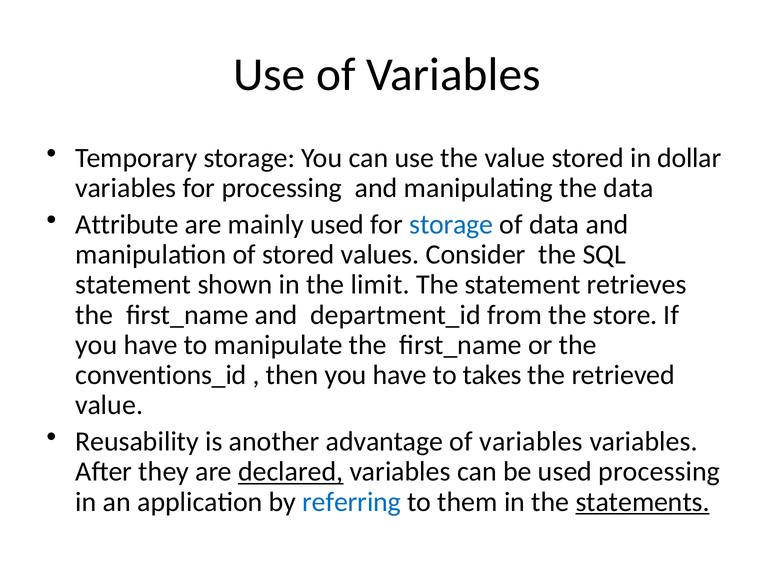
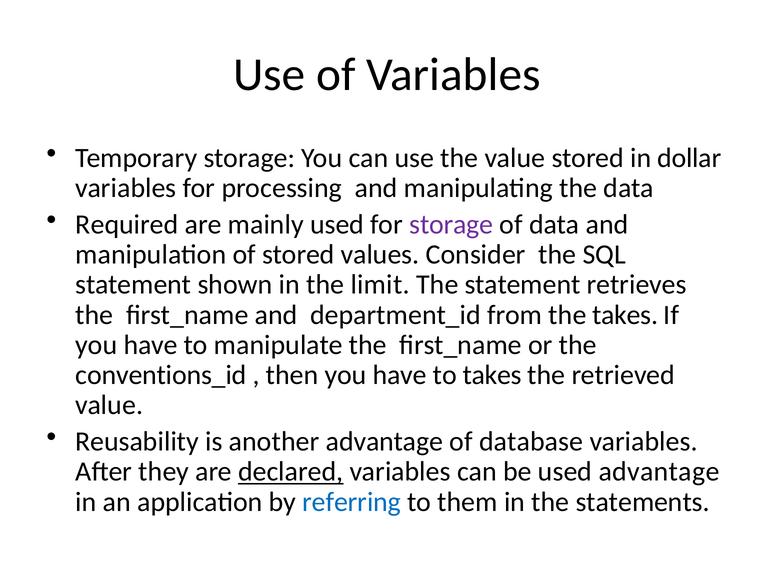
Attribute: Attribute -> Required (127, 225)
storage colour: blue -> purple (451, 225)
the store: store -> takes (625, 315)
advantage of variables: variables -> database (531, 442)
used processing: processing -> advantage (659, 472)
statements underline: present -> none (643, 502)
